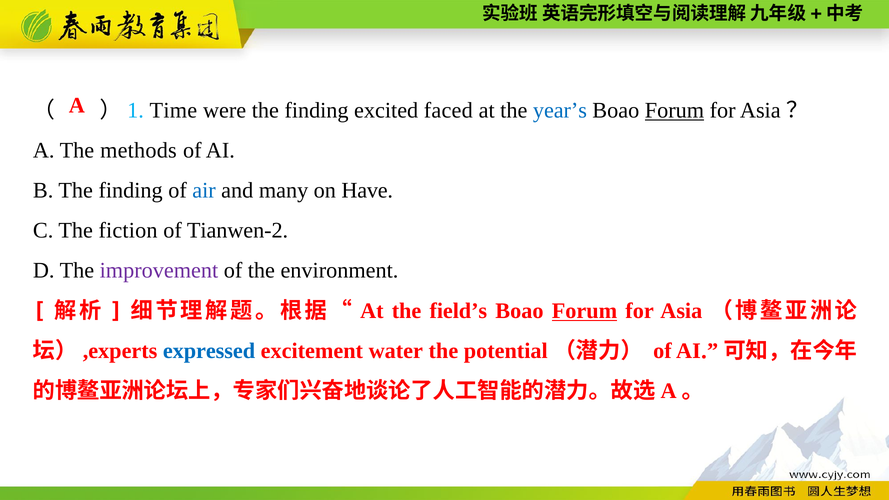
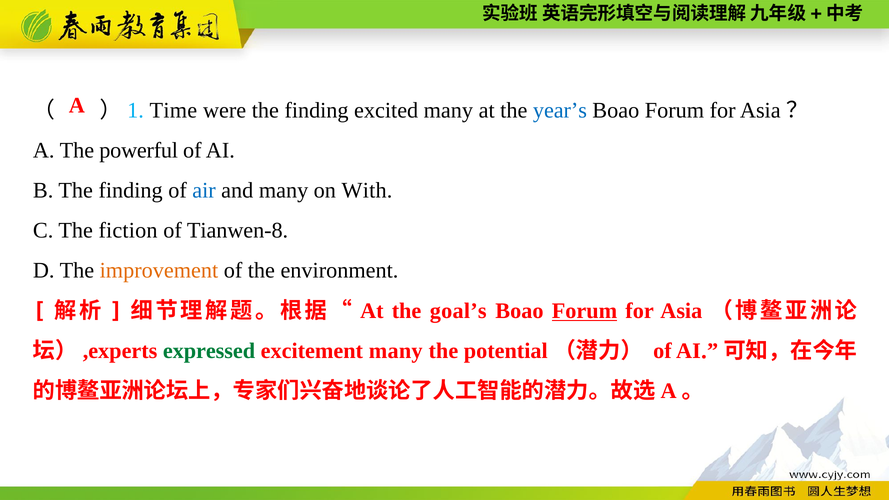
excited faced: faced -> many (448, 110)
Forum underline: present -> none (674, 110)
methods: methods -> powerful (139, 151)
Have: Have -> With (367, 191)
Tianwen-2: Tianwen-2 -> Tianwen-8 (238, 231)
improvement colour: purple -> orange (159, 271)
field’s: field’s -> goal’s (458, 311)
expressed colour: blue -> green (209, 351)
excitement water: water -> many (396, 351)
